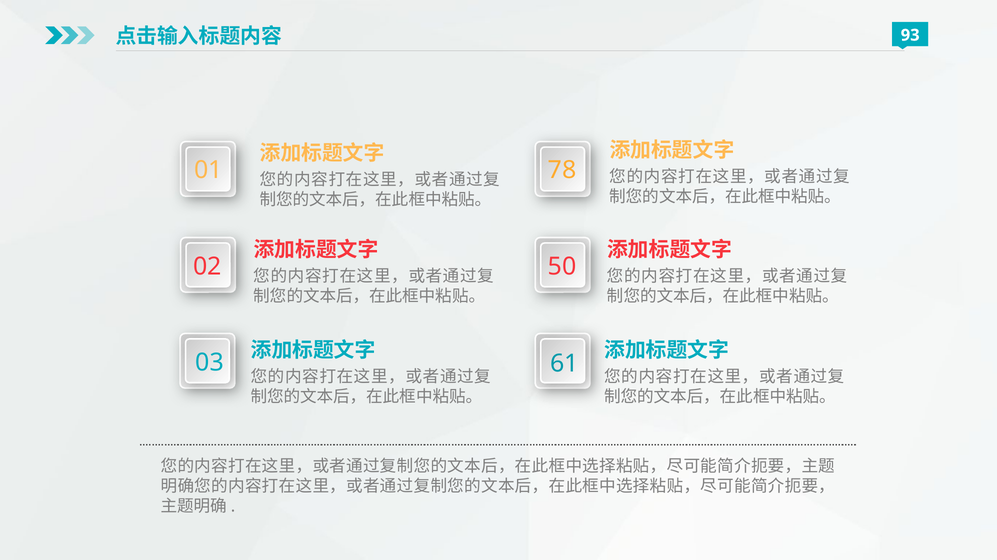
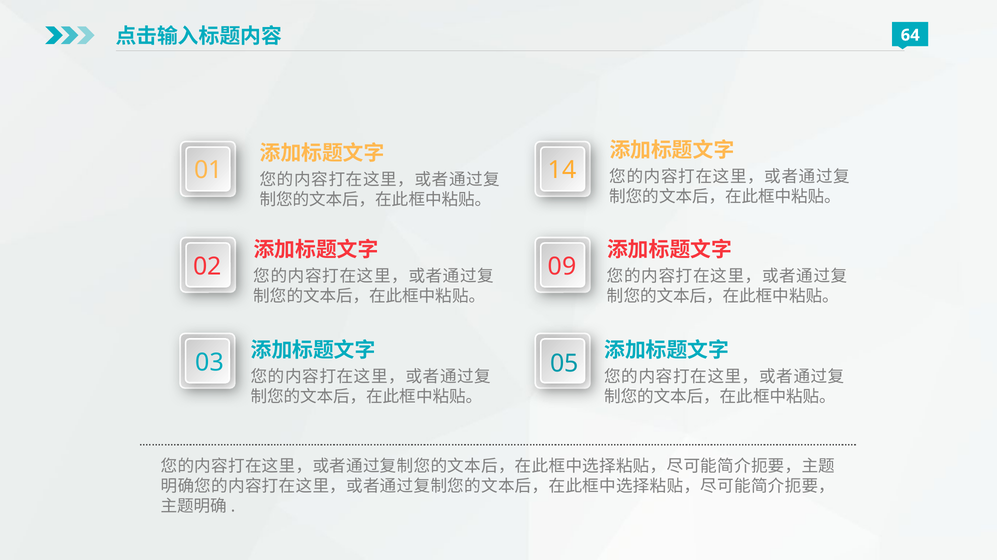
93: 93 -> 64 (910, 35)
78: 78 -> 14 (562, 170)
50: 50 -> 09 (562, 267)
61: 61 -> 05 (564, 364)
